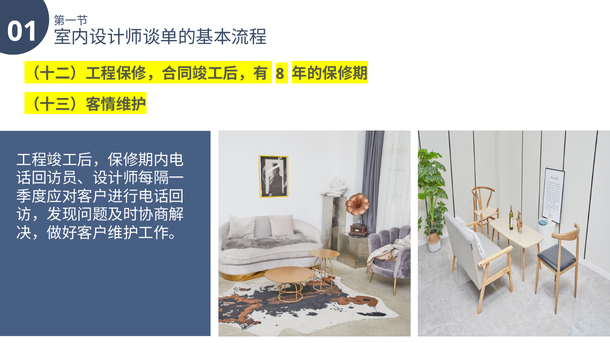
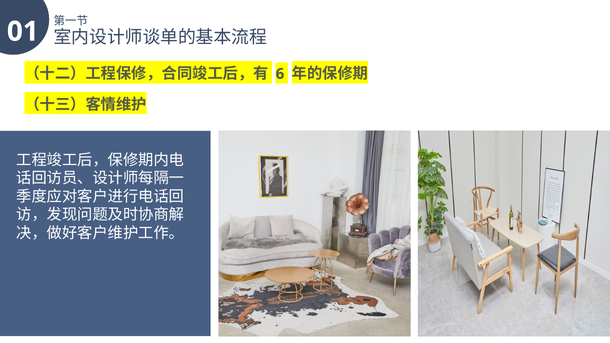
8: 8 -> 6 (280, 74)
